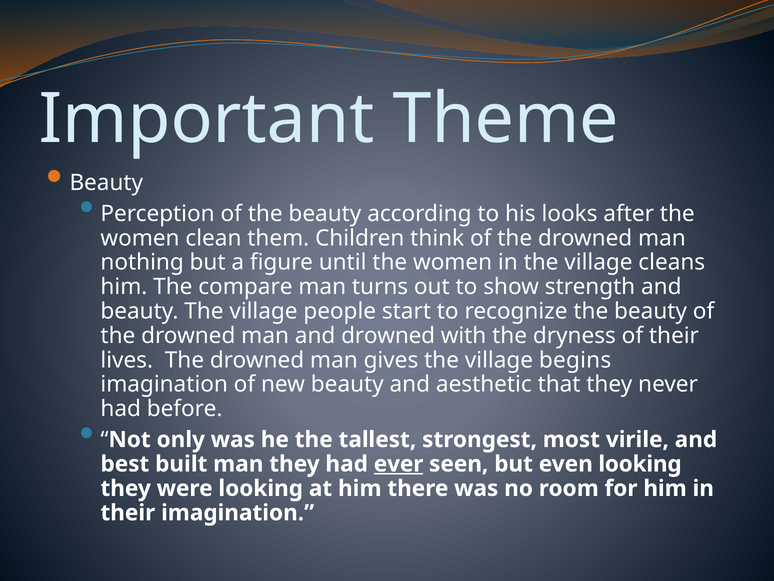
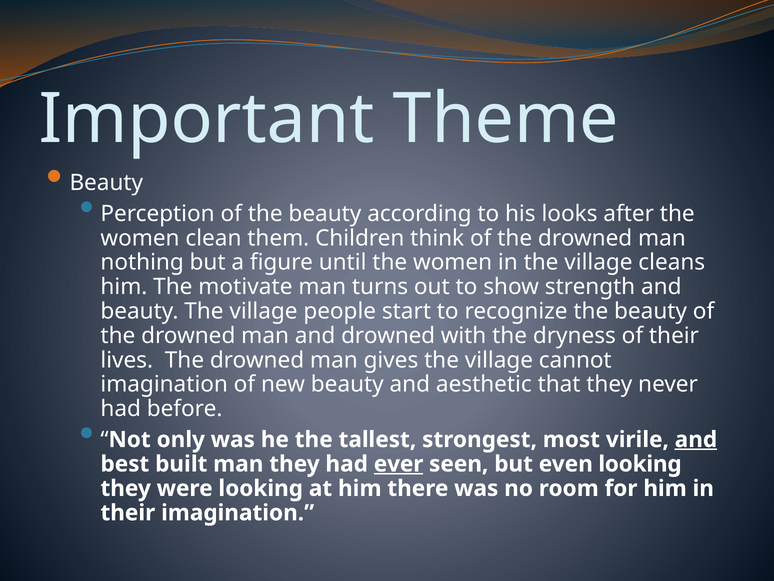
compare: compare -> motivate (245, 287)
begins: begins -> cannot (575, 360)
and underline: none -> present (696, 439)
